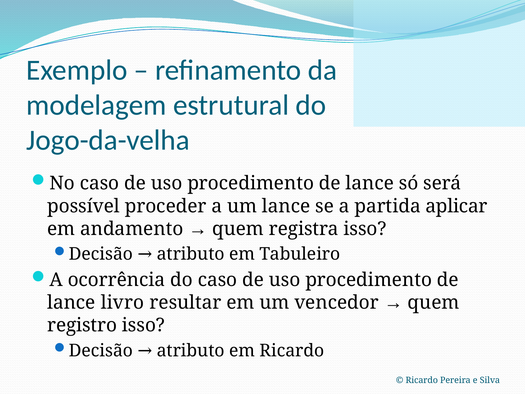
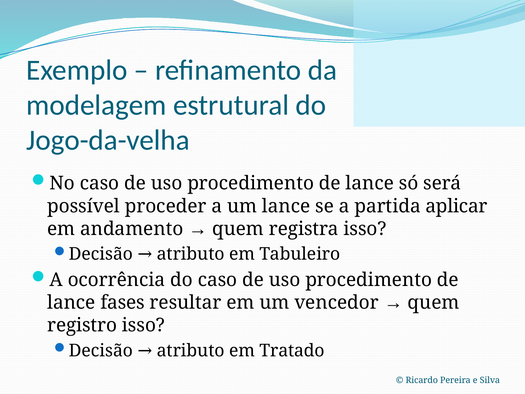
livro: livro -> fases (123, 302)
em Ricardo: Ricardo -> Tratado (292, 350)
